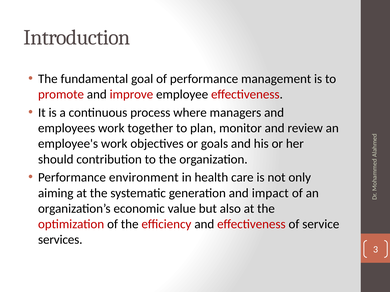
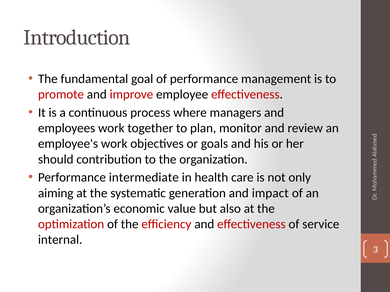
environment: environment -> intermediate (144, 178)
services: services -> internal (60, 240)
